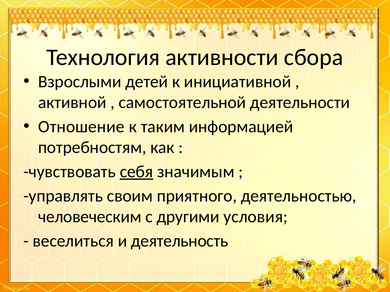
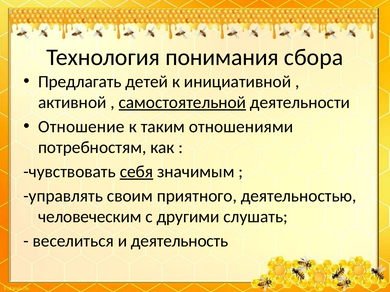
активности: активности -> понимания (222, 57)
Взрослыми: Взрослыми -> Предлагать (80, 82)
самостоятельной underline: none -> present (182, 103)
информацией: информацией -> отношениями (241, 127)
условия: условия -> слушать (256, 217)
